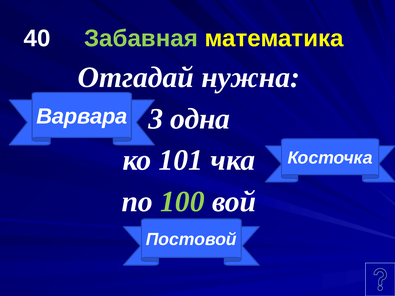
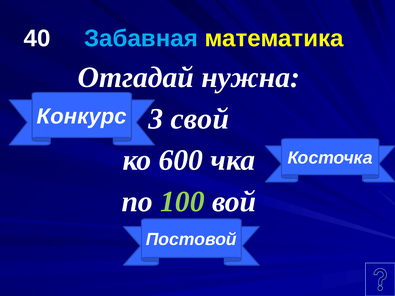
Забавная colour: light green -> light blue (141, 38)
одна: одна -> свой (200, 119)
Варвара: Варвара -> Конкурс (82, 117)
101: 101 -> 600 (181, 160)
